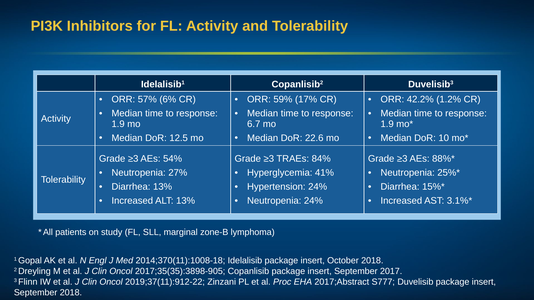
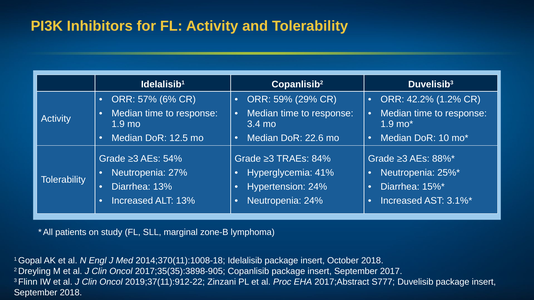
17%: 17% -> 29% (306, 100)
6.7: 6.7 -> 3.4 (254, 124)
